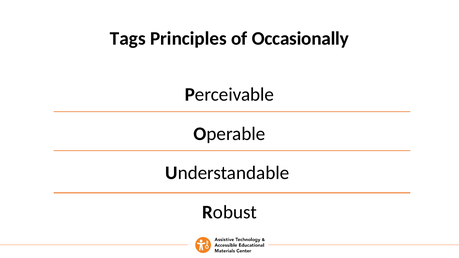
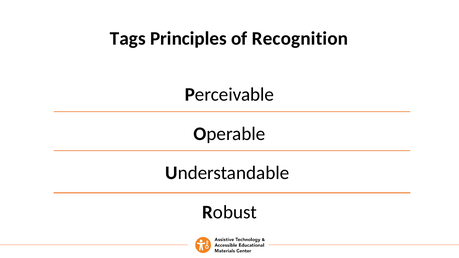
Occasionally: Occasionally -> Recognition (300, 39)
